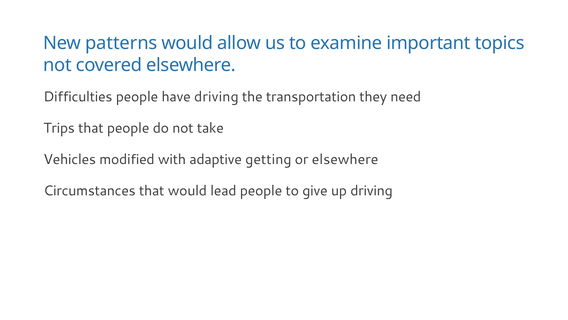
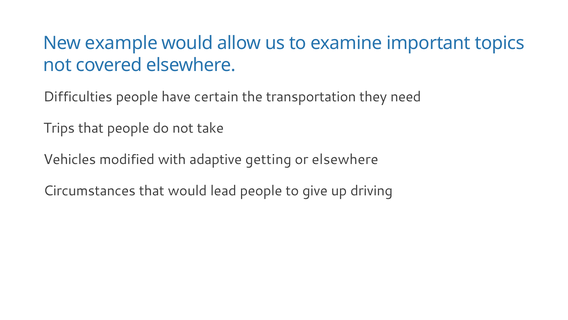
patterns: patterns -> example (121, 43)
have driving: driving -> certain (216, 97)
